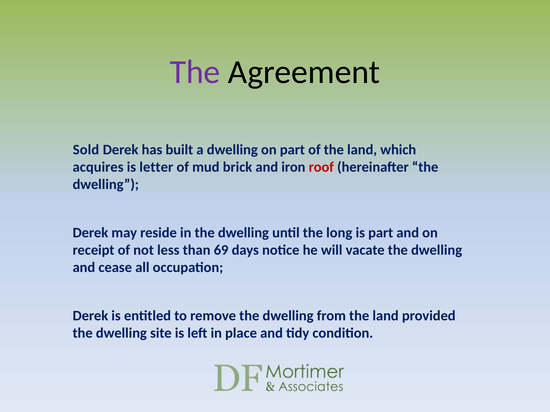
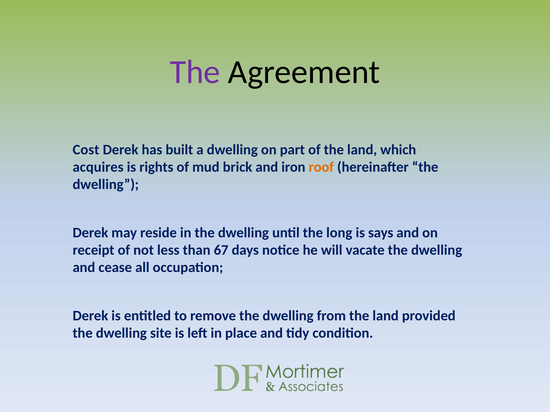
Sold: Sold -> Cost (86, 150)
letter: letter -> rights (156, 167)
roof colour: red -> orange (321, 167)
is part: part -> says (381, 233)
69: 69 -> 67 (221, 250)
